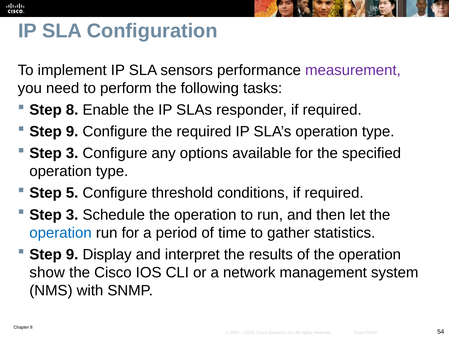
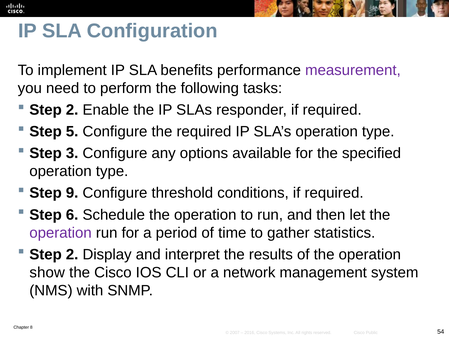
sensors: sensors -> benefits (187, 70)
8: 8 -> 2 (72, 110)
9: 9 -> 5 (72, 132)
5: 5 -> 9 (72, 193)
3: 3 -> 6 (72, 215)
operation colour: blue -> purple (61, 233)
9: 9 -> 2 (72, 254)
